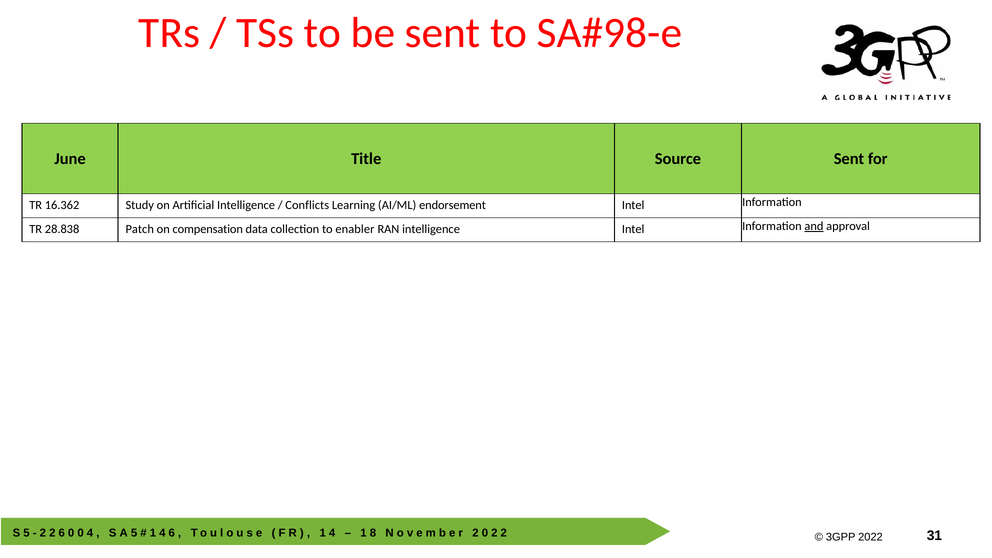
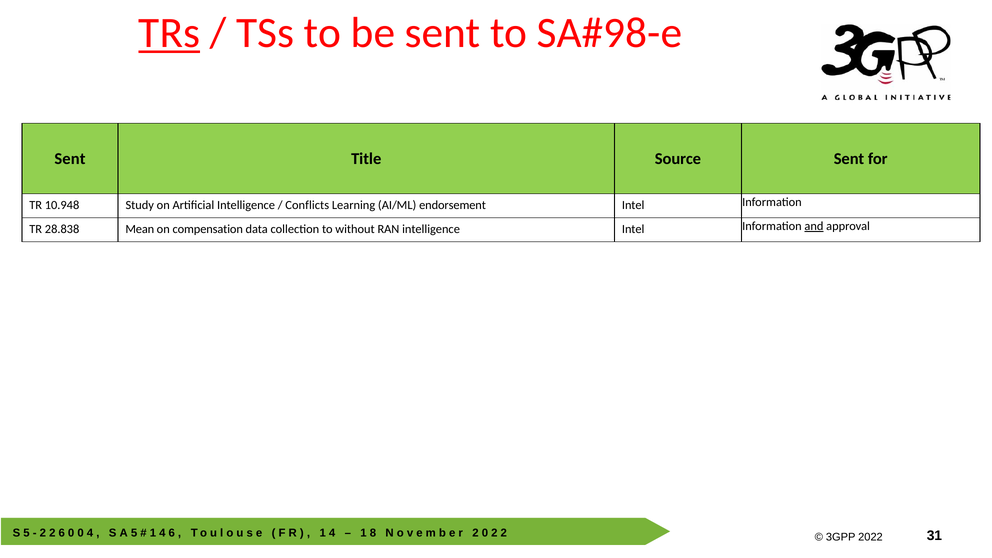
TRs underline: none -> present (169, 33)
June: June -> Sent (70, 159)
16.362: 16.362 -> 10.948 (62, 205)
Patch: Patch -> Mean (140, 229)
enabler: enabler -> without (355, 229)
